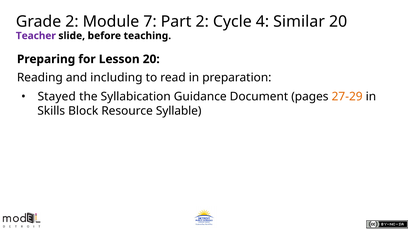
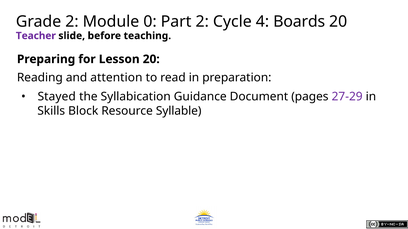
7: 7 -> 0 (150, 22)
Similar: Similar -> Boards (299, 22)
including: including -> attention (116, 78)
27-29 colour: orange -> purple (347, 97)
